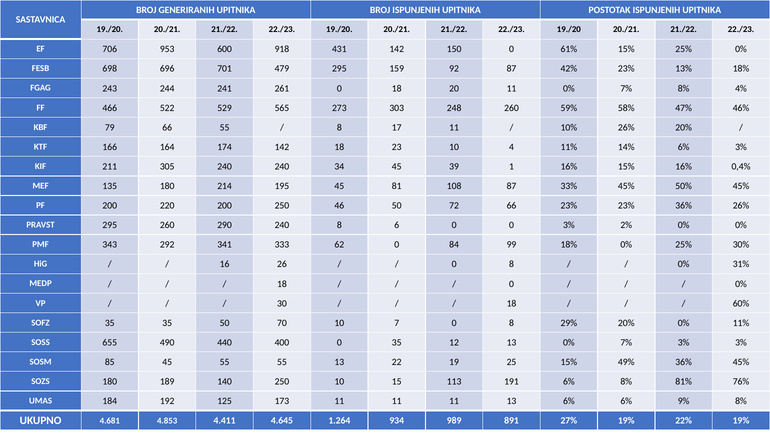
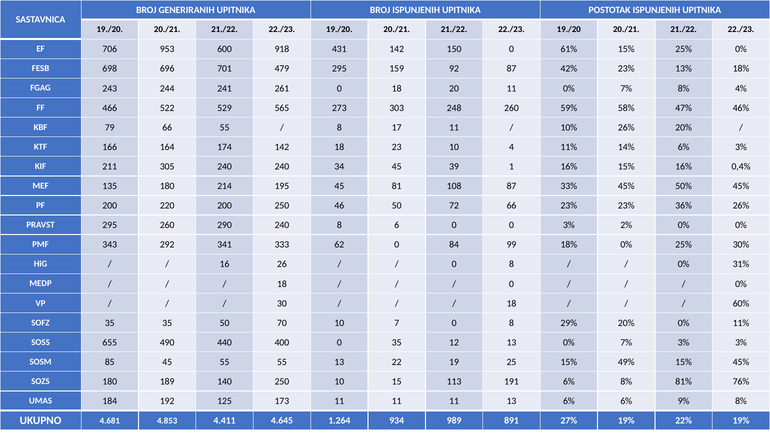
49% 36%: 36% -> 15% (684, 362)
